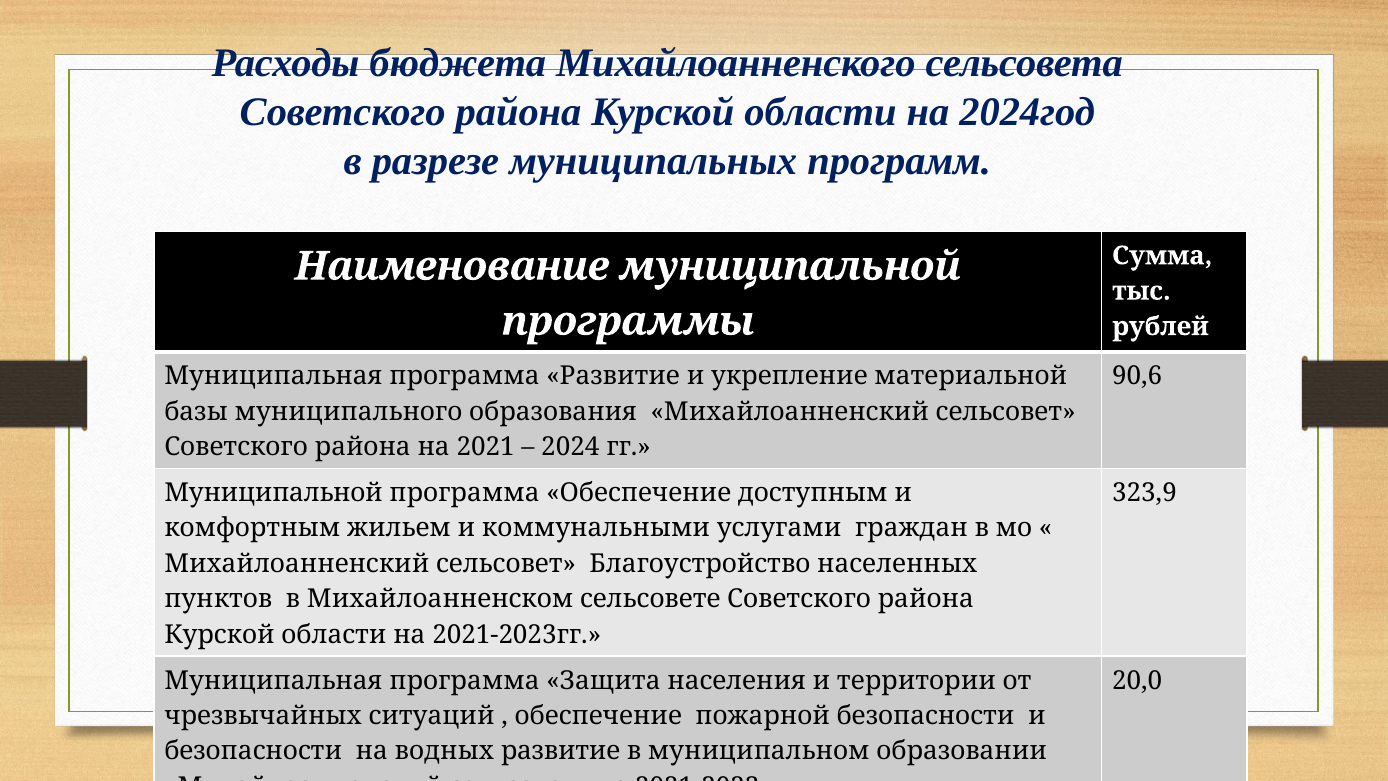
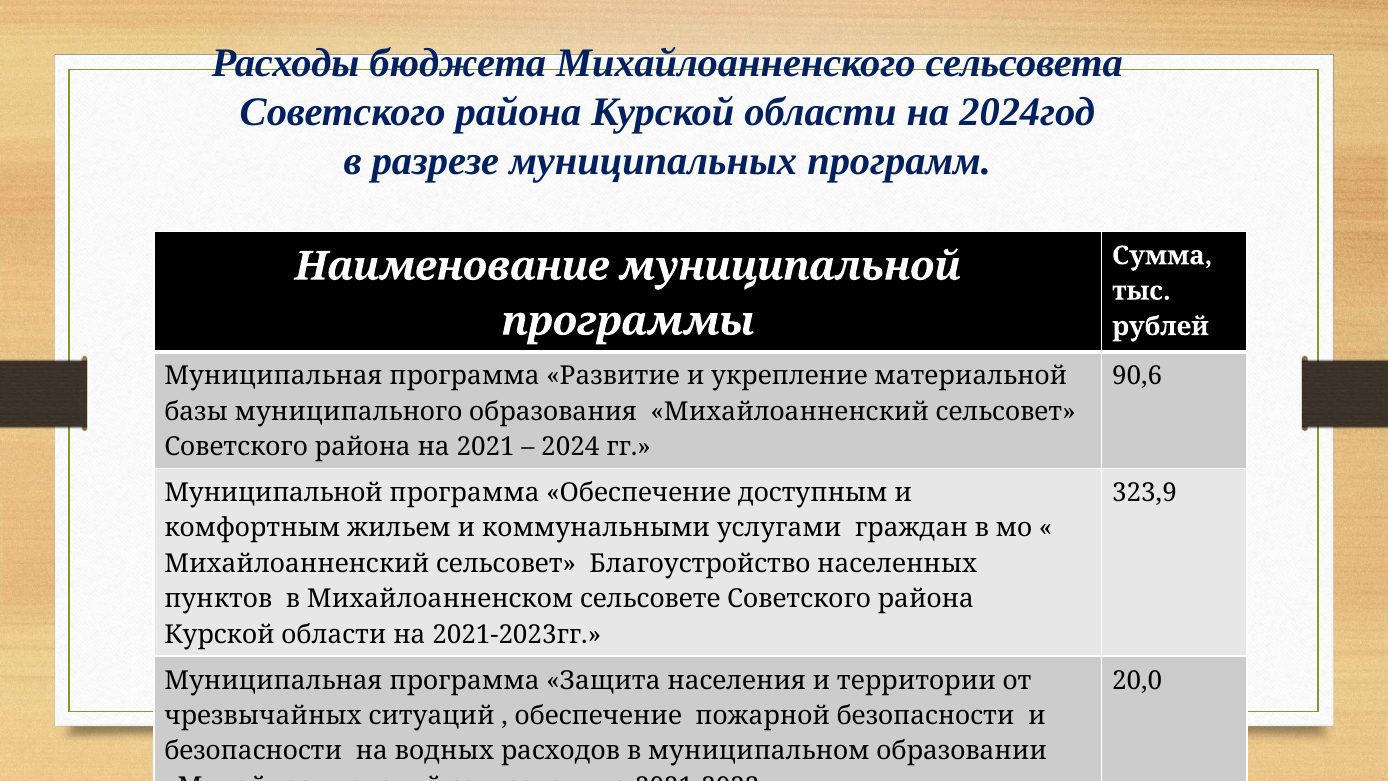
водных развитие: развитие -> расходов (560, 751)
